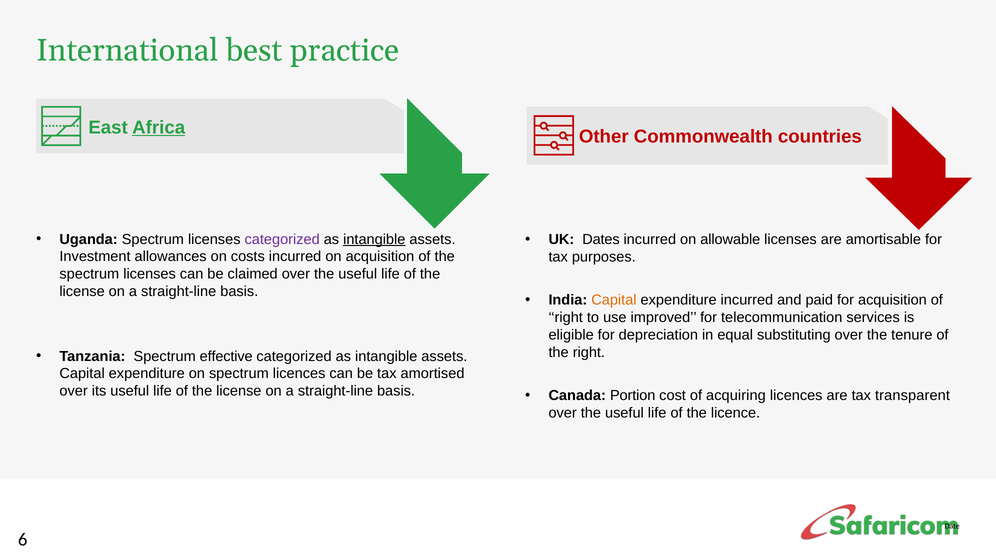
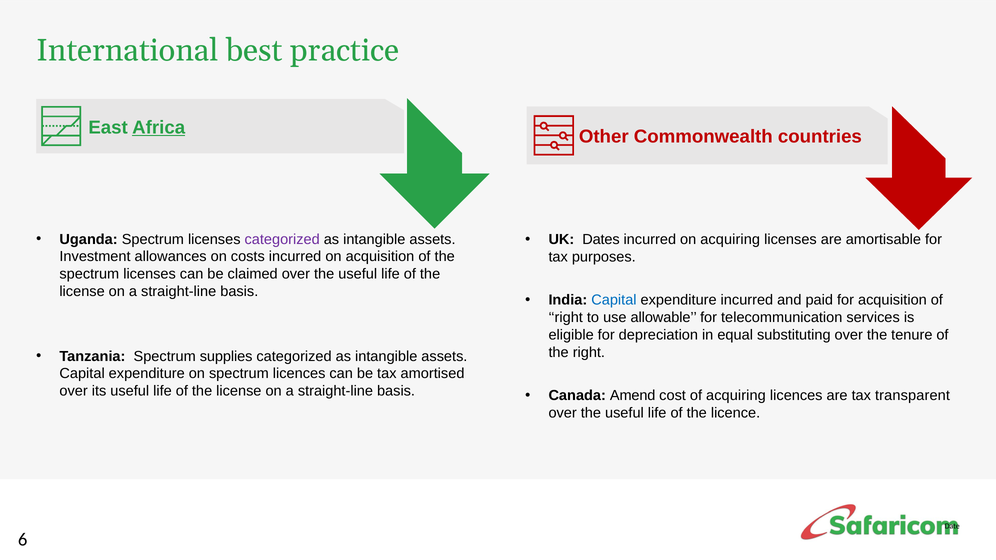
intangible underline: present -> none (374, 239)
on allowable: allowable -> acquiring (730, 240)
Capital colour: orange -> blue (614, 300)
improved: improved -> allowable (664, 318)
effective: effective -> supplies (226, 356)
Portion: Portion -> Amend (633, 396)
